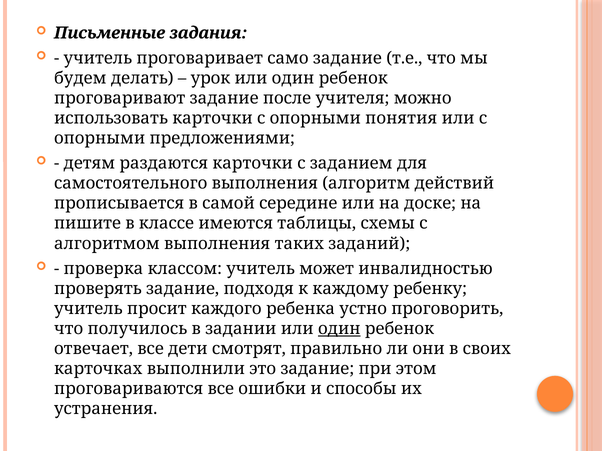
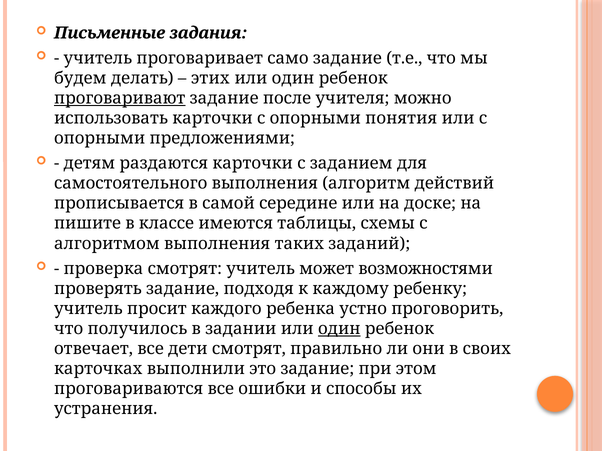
урок: урок -> этих (210, 78)
проговаривают underline: none -> present (120, 98)
проверка классом: классом -> смотрят (185, 269)
инвалидностью: инвалидностью -> возможностями (426, 269)
